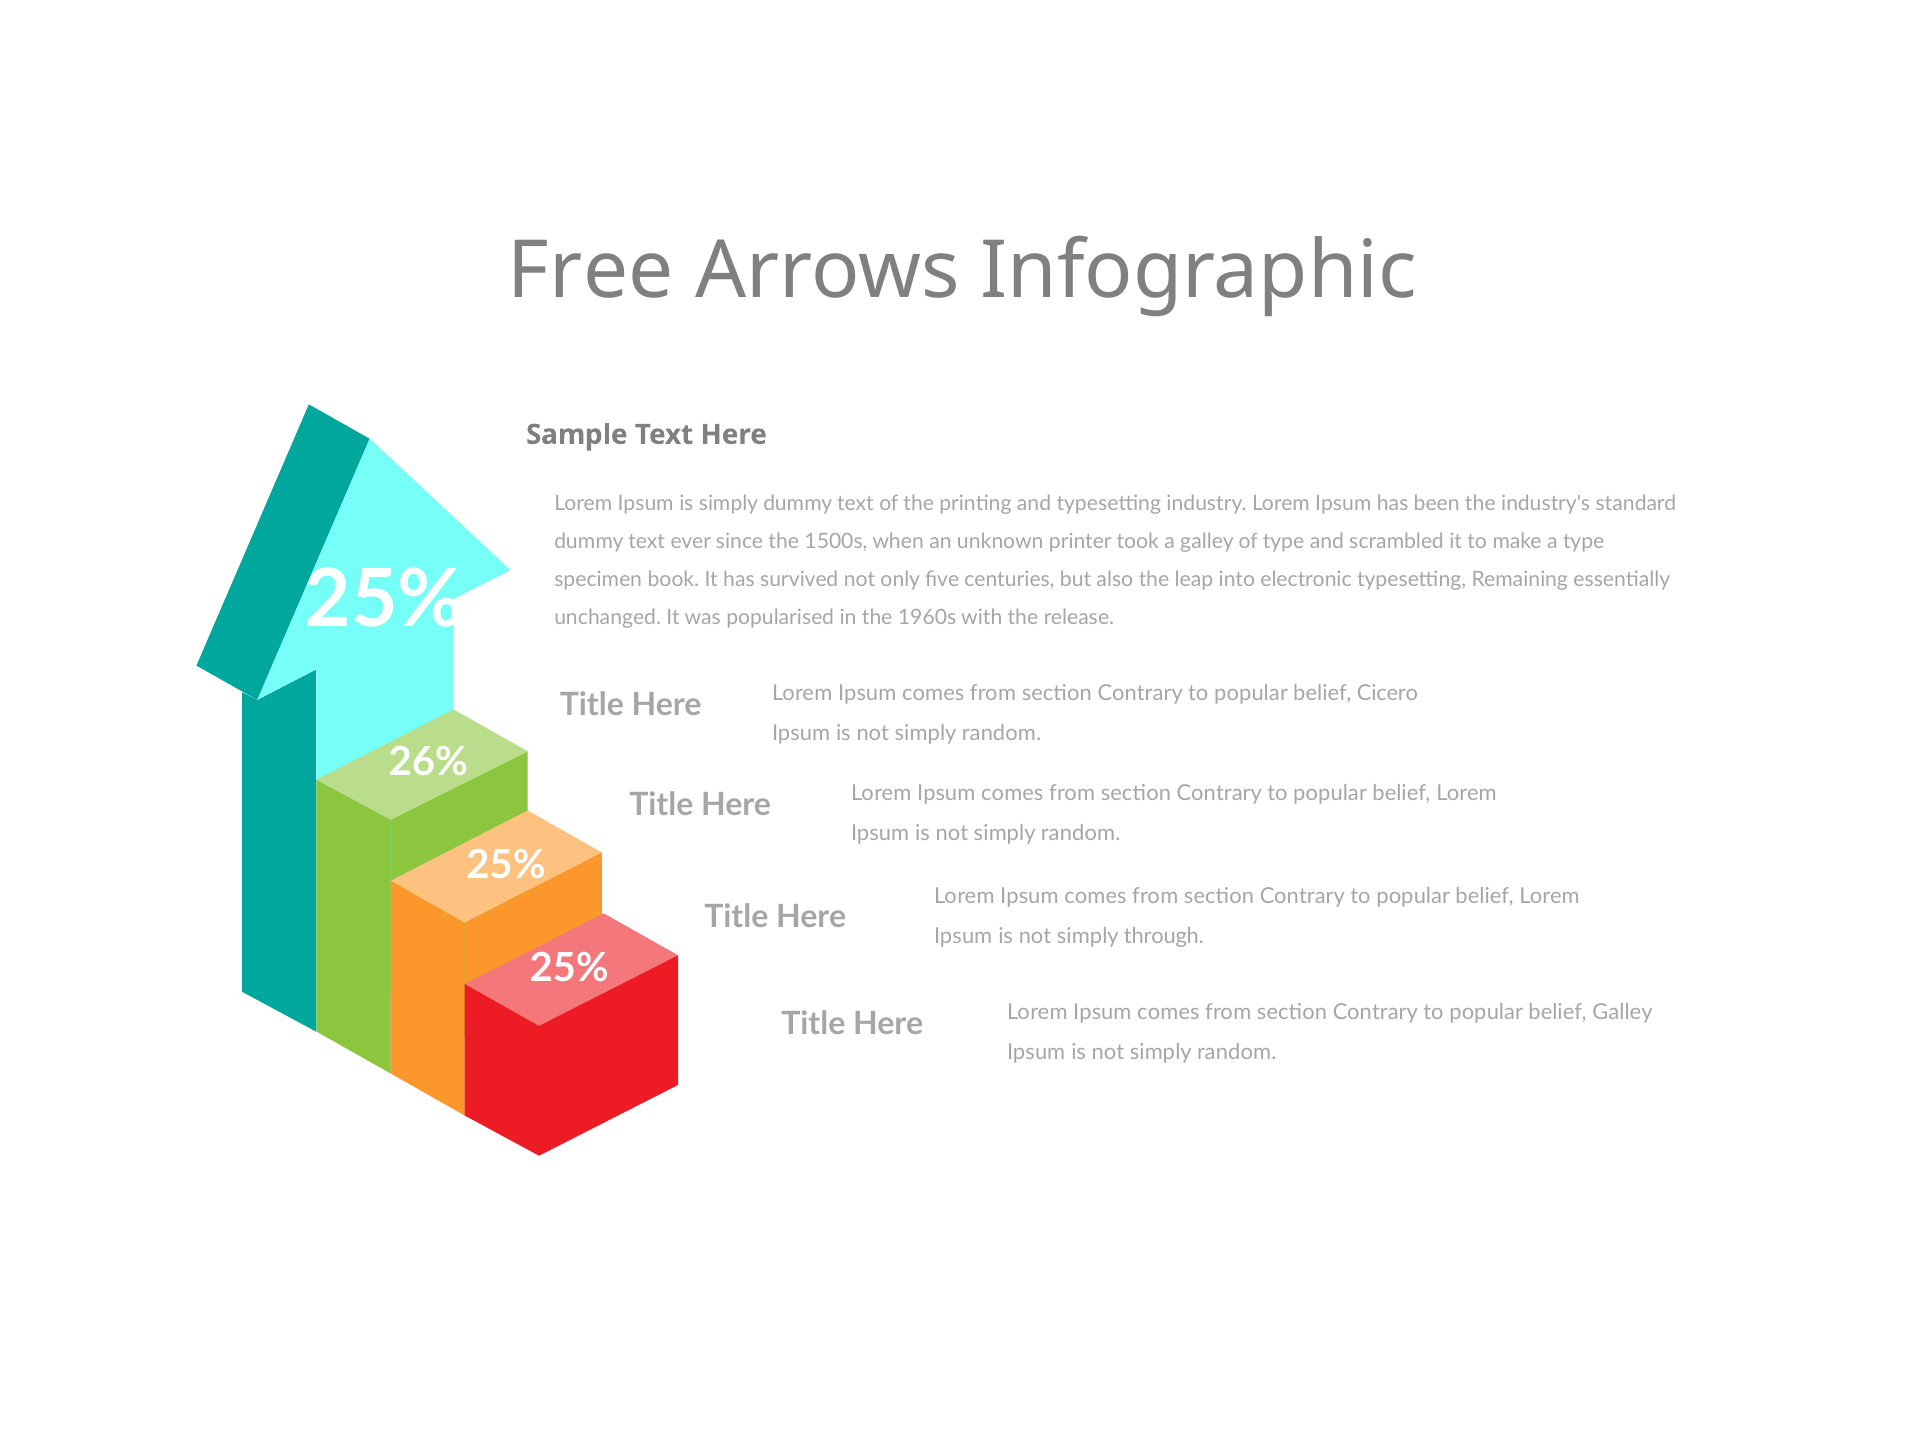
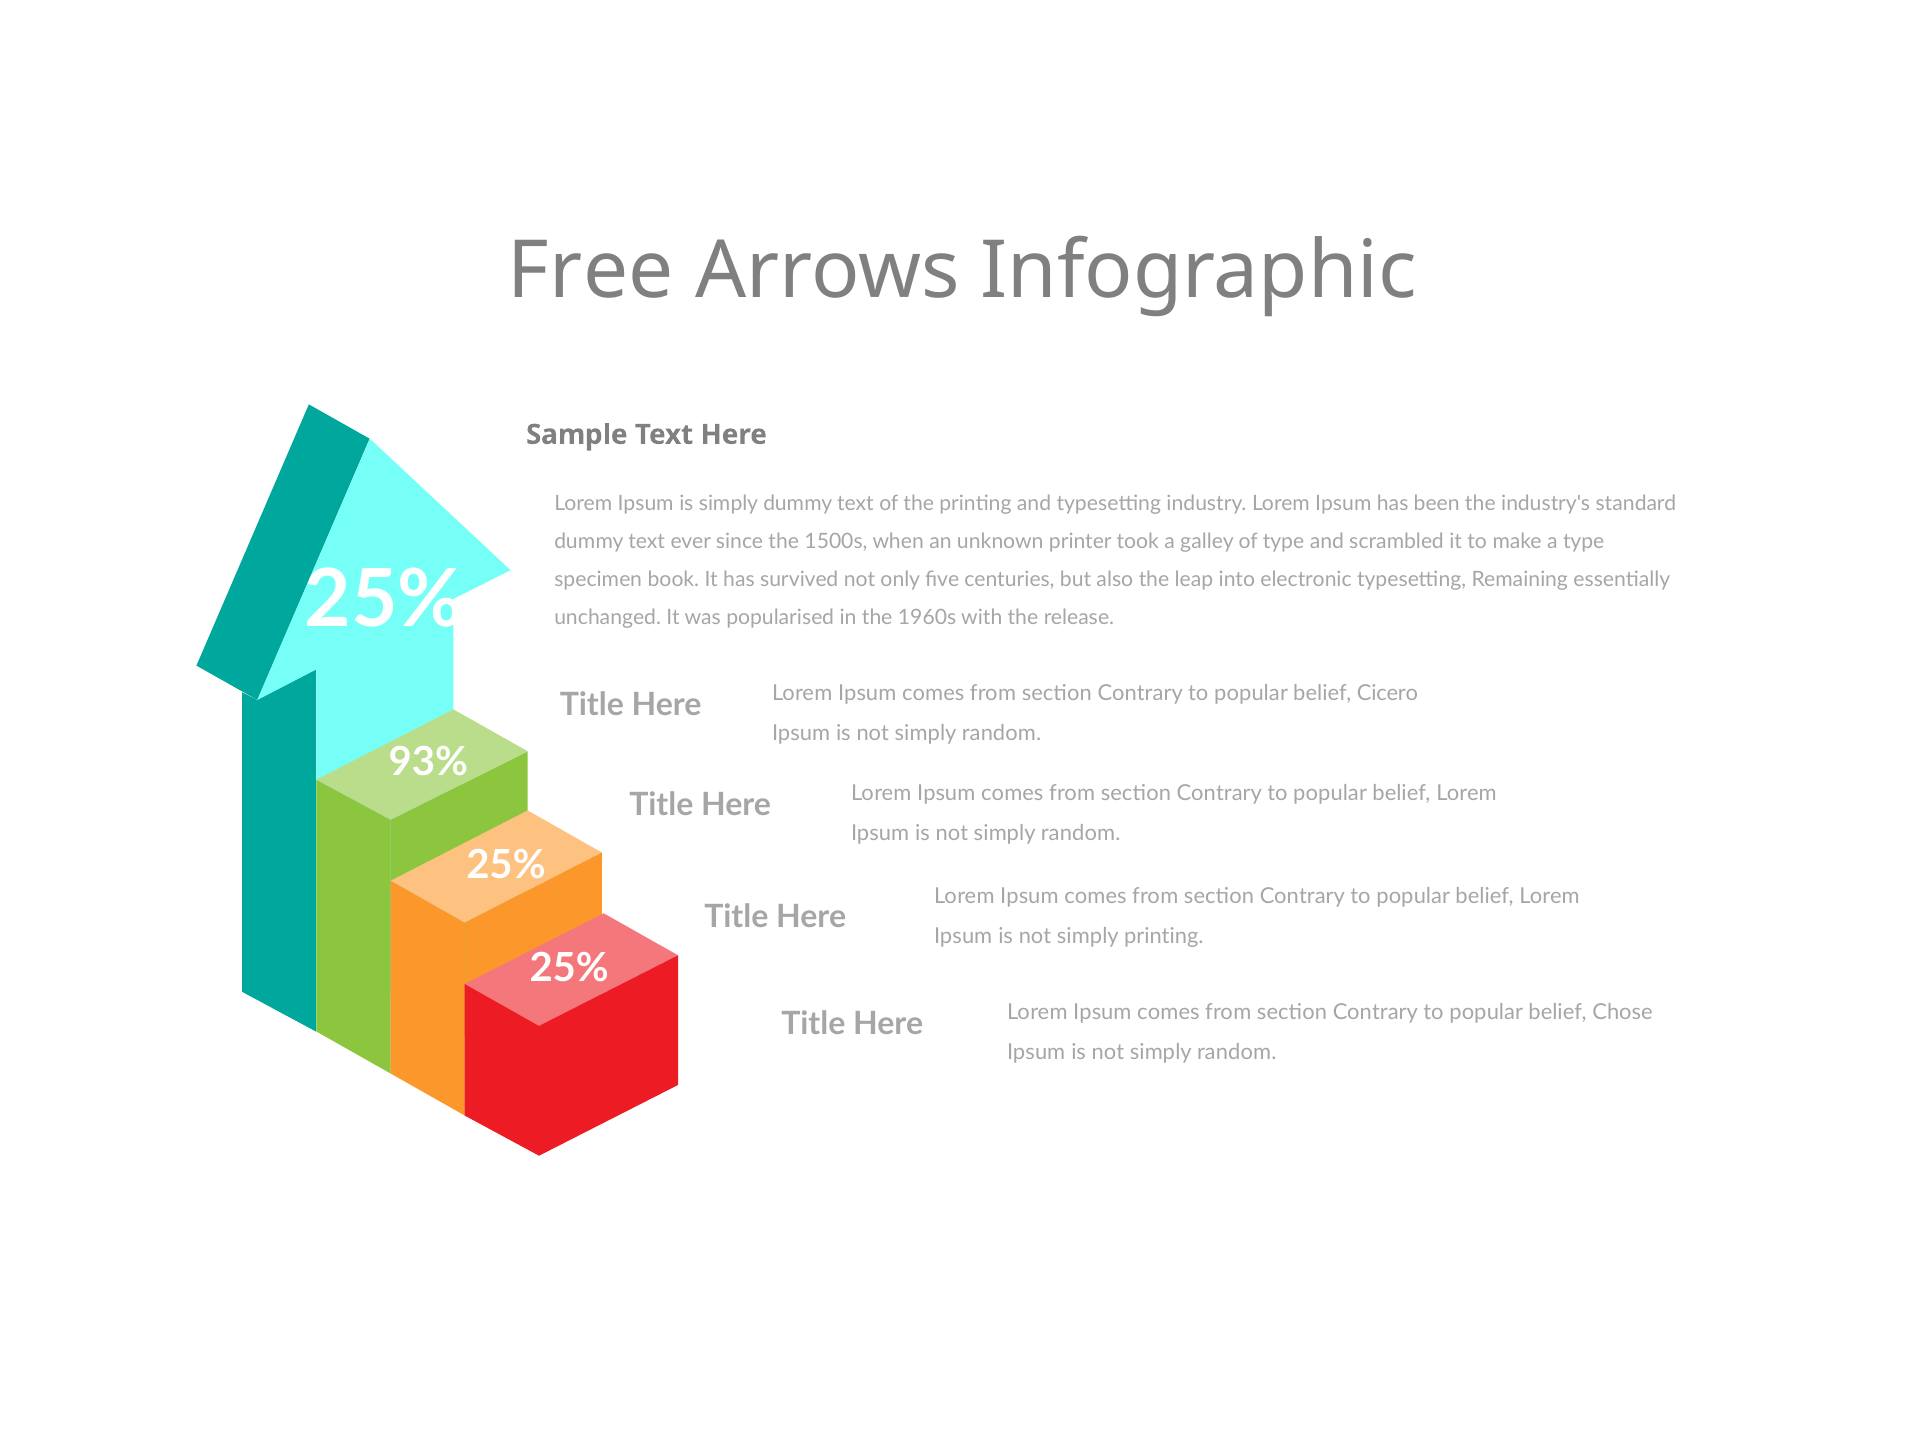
26%: 26% -> 93% (428, 762)
simply through: through -> printing (1164, 936)
belief Galley: Galley -> Chose (1623, 1012)
